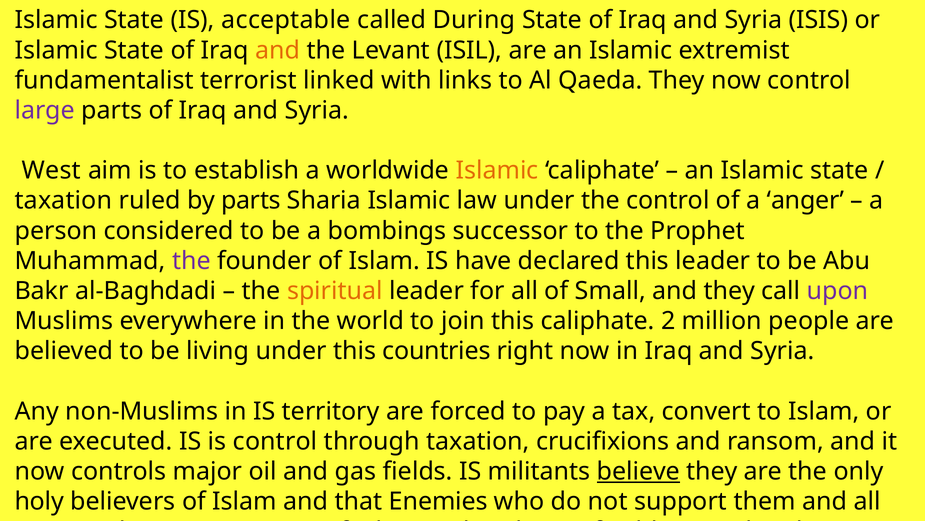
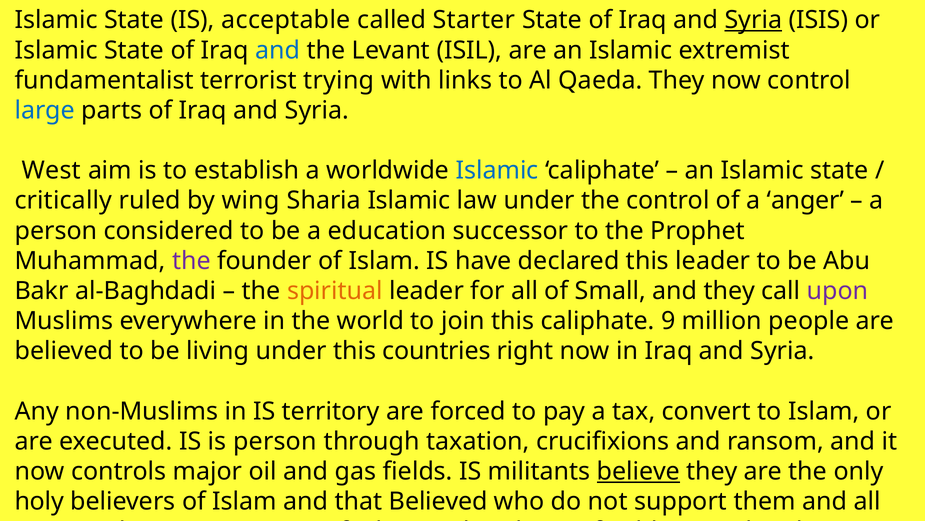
During: During -> Starter (474, 20)
Syria underline: none -> present (753, 20)
and colour: orange -> blue (278, 50)
linked: linked -> trying (339, 80)
large colour: purple -> blue (45, 110)
Islamic colour: orange -> blue (497, 170)
taxation: taxation -> critically (63, 200)
by parts: parts -> wing (251, 200)
bombings: bombings -> education (387, 230)
2: 2 -> 9 (668, 321)
is control: control -> person (275, 441)
that Enemies: Enemies -> Believed (438, 501)
